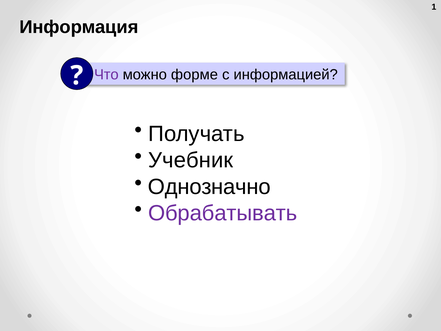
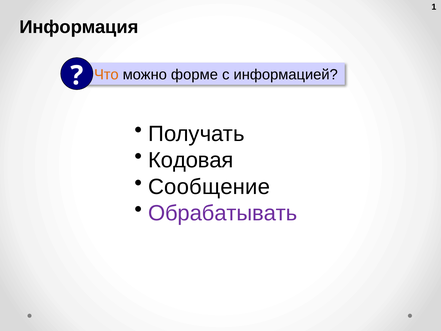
Что colour: purple -> orange (106, 75)
Учебник: Учебник -> Кодовая (191, 160)
Однозначно: Однозначно -> Сообщение (209, 187)
